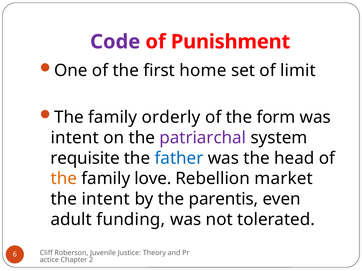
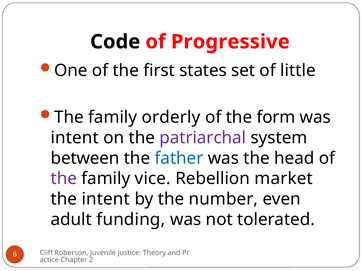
Code colour: purple -> black (115, 42)
Punishment: Punishment -> Progressive (230, 42)
home: home -> states (203, 71)
limit: limit -> little (298, 71)
requisite: requisite -> between (85, 158)
the colour: orange -> purple (64, 179)
love: love -> vice (153, 179)
parentis: parentis -> number (223, 199)
